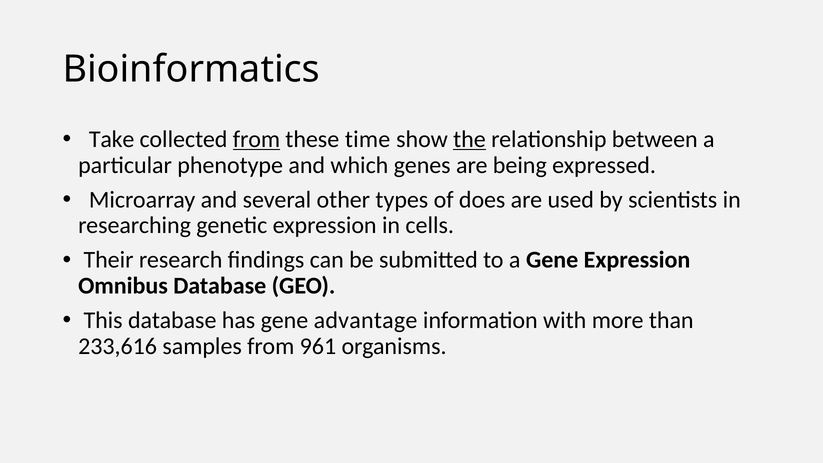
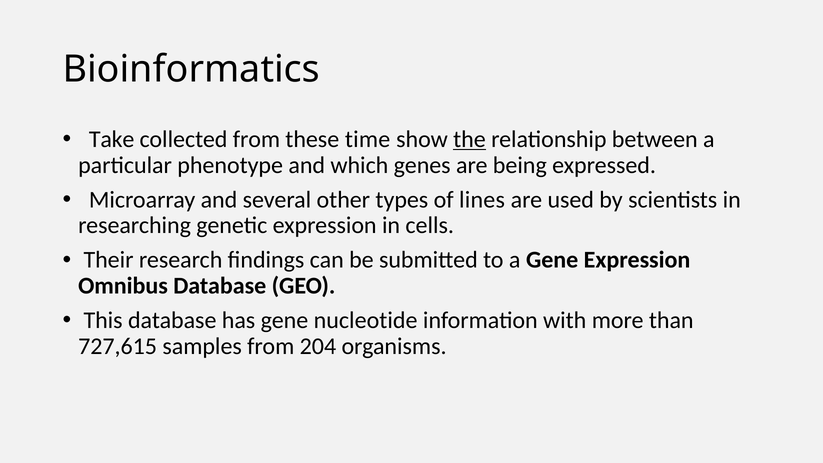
from underline: present -> none (256, 139)
does: does -> lines (482, 200)
advantage: advantage -> nucleotide (366, 320)
233,616: 233,616 -> 727,615 (118, 346)
961: 961 -> 204 (318, 346)
